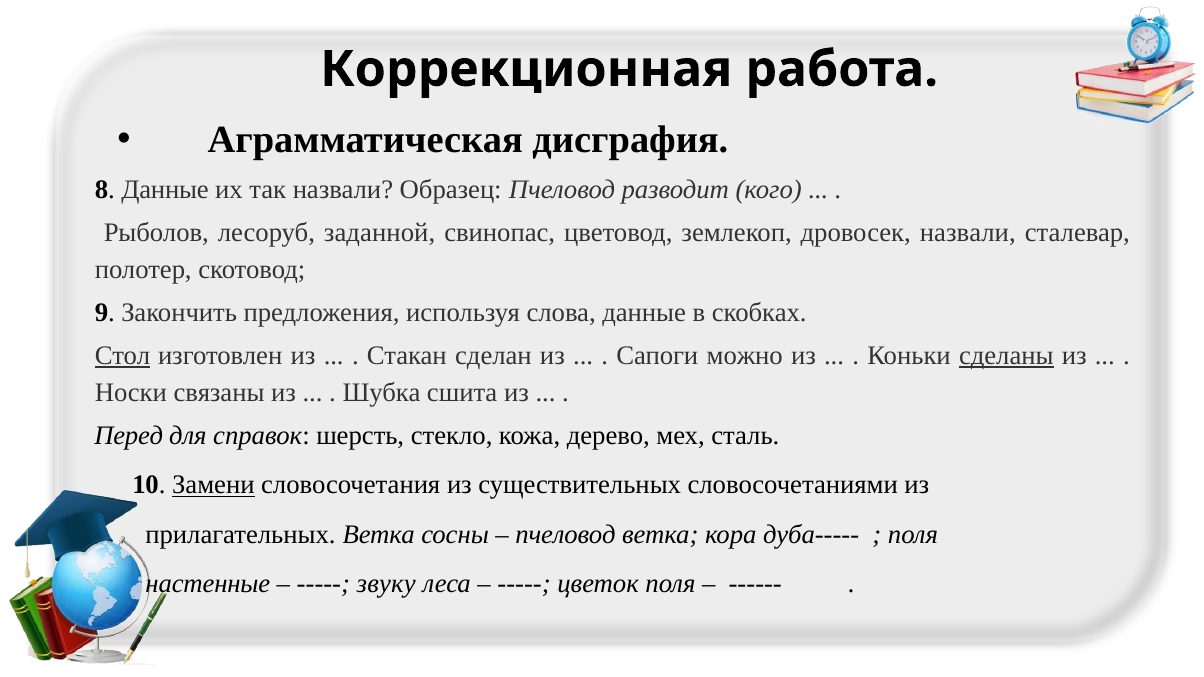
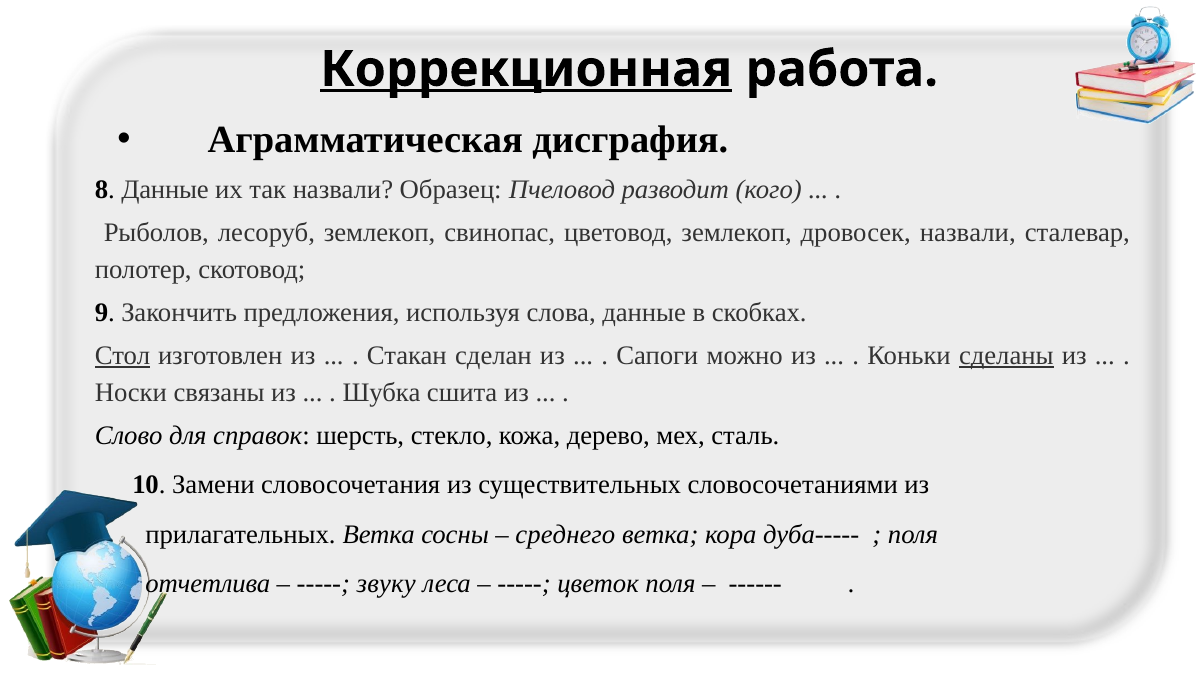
Коррекционная underline: none -> present (526, 69)
лесоруб заданной: заданной -> землекоп (380, 233)
Перед: Перед -> Слово (129, 436)
Замени underline: present -> none (213, 485)
пчеловод: пчеловод -> среднего (565, 535)
настенные: настенные -> отчетлива (208, 584)
